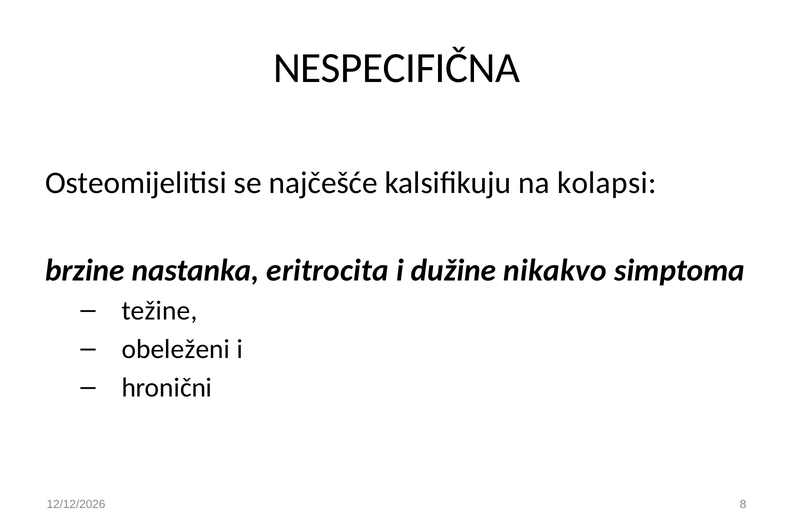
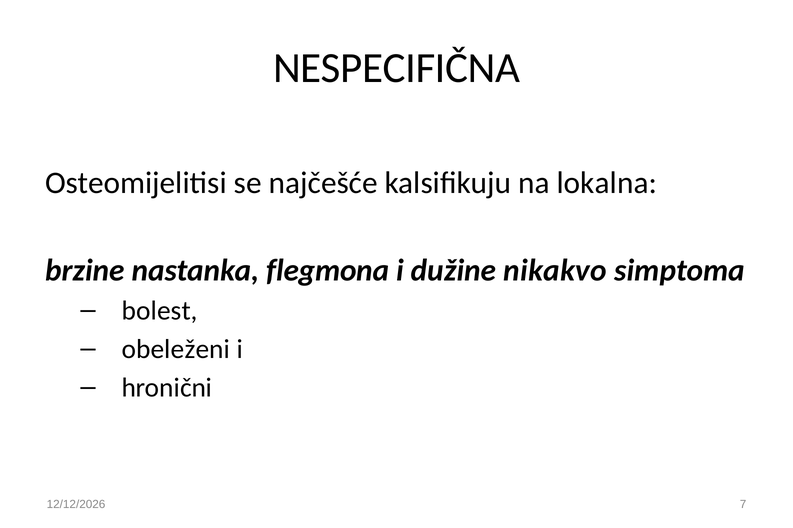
kolapsi: kolapsi -> lokalna (607, 183)
eritrocita: eritrocita -> flegmona (328, 271)
težine: težine -> bolest (160, 311)
8: 8 -> 7 (743, 505)
